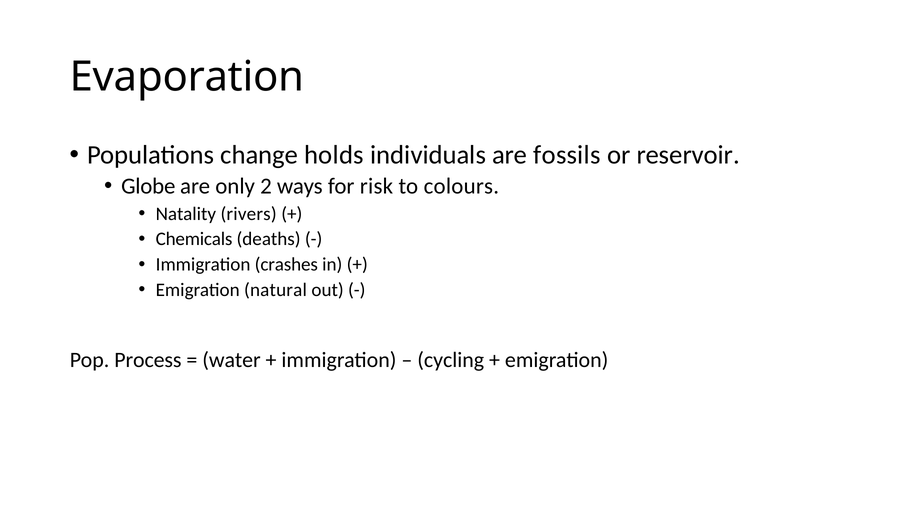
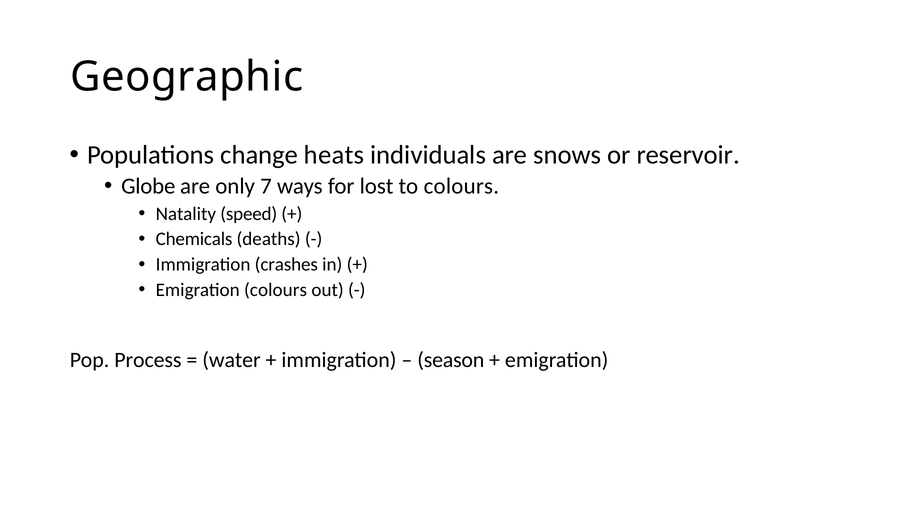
Evaporation: Evaporation -> Geographic (187, 77)
holds: holds -> heats (334, 155)
fossils: fossils -> snows (567, 155)
2: 2 -> 7 (266, 186)
risk: risk -> lost (377, 186)
rivers: rivers -> speed (249, 214)
Emigration natural: natural -> colours (276, 290)
cycling: cycling -> season (451, 360)
